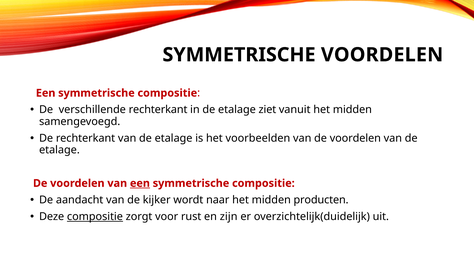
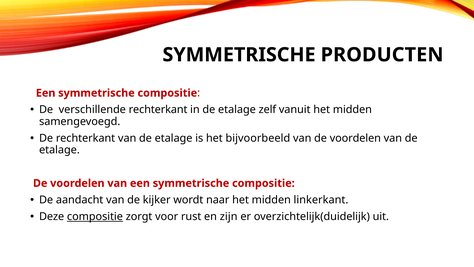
SYMMETRISCHE VOORDELEN: VOORDELEN -> PRODUCTEN (382, 55)
ziet: ziet -> zelf (267, 110)
voorbeelden: voorbeelden -> bijvoorbeeld (258, 138)
een underline: present -> none (140, 183)
producten: producten -> linkerkant (321, 200)
